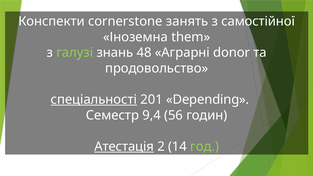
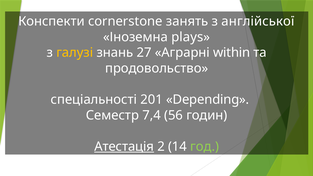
самостійної: самостійної -> англійської (258, 21)
them: them -> plays (191, 37)
галузі colour: light green -> yellow (75, 53)
48: 48 -> 27 (144, 53)
donor: donor -> within (232, 53)
спеціальності underline: present -> none (94, 100)
9,4: 9,4 -> 7,4 (152, 115)
